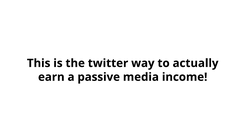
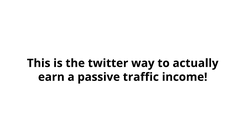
media: media -> traffic (141, 77)
